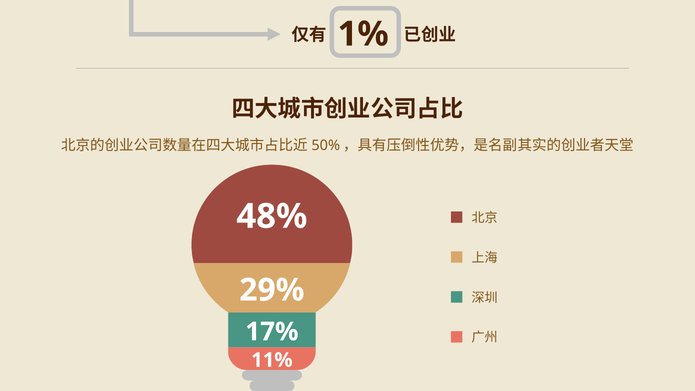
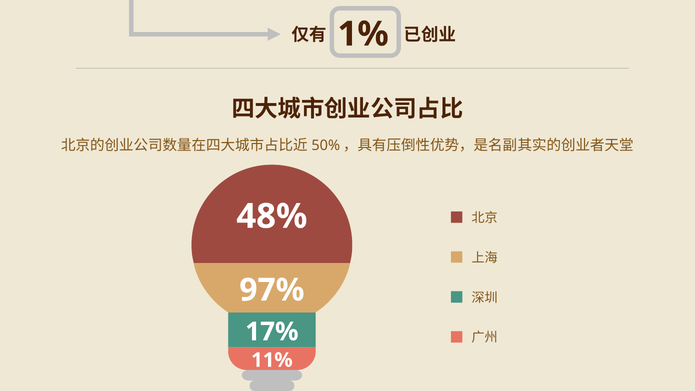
29%: 29% -> 97% (272, 290)
